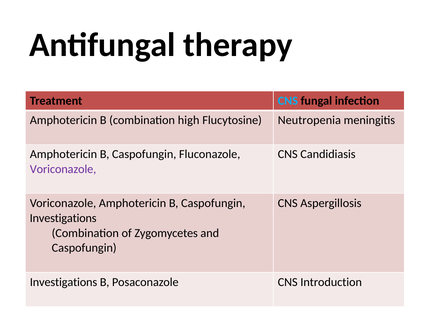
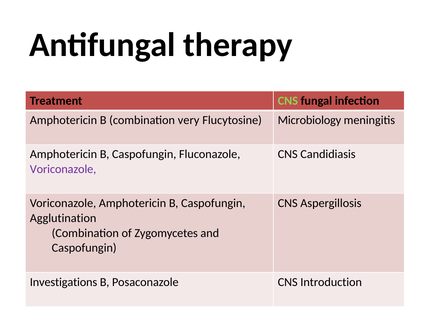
CNS colour: light blue -> light green (288, 101)
high: high -> very (189, 120)
Neutropenia: Neutropenia -> Microbiology (309, 120)
Investigations: Investigations -> Agglutination (63, 218)
